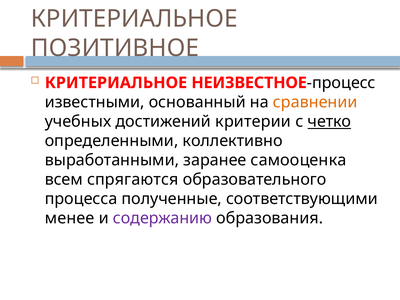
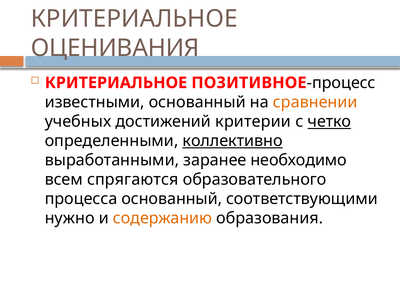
ПОЗИТИВНОЕ: ПОЗИТИВНОЕ -> ОЦЕНИВАНИЯ (115, 48)
НЕИЗВЕСТНОЕ: НЕИЗВЕСТНОЕ -> ПОЗИТИВНОЕ (249, 83)
коллективно underline: none -> present (233, 141)
самооценка: самооценка -> необходимо (299, 160)
процесса полученные: полученные -> основанный (172, 199)
менее: менее -> нужно (70, 218)
содержанию colour: purple -> orange (163, 218)
